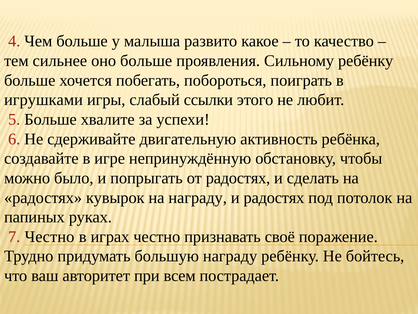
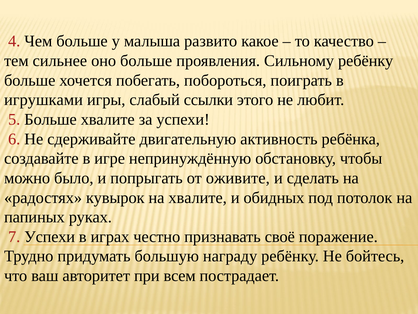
от радостях: радостях -> оживите (238, 178)
на награду: награду -> хвалите (198, 197)
и радостях: радостях -> обидных (274, 197)
7 Честно: Честно -> Успехи (50, 236)
